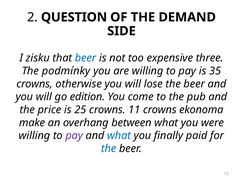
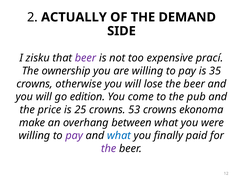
QUESTION: QUESTION -> ACTUALLY (74, 17)
beer colour: blue -> purple (86, 58)
three: three -> prací (210, 58)
podmínky: podmínky -> ownership (66, 71)
11: 11 -> 53 (134, 110)
the colour: blue -> purple (109, 149)
